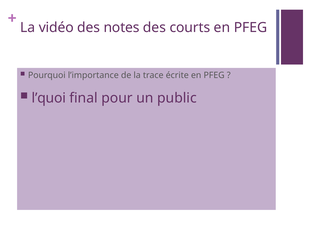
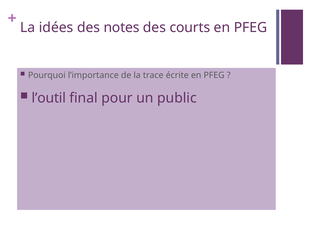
vidéo: vidéo -> idées (56, 27)
l’quoi: l’quoi -> l’outil (49, 98)
